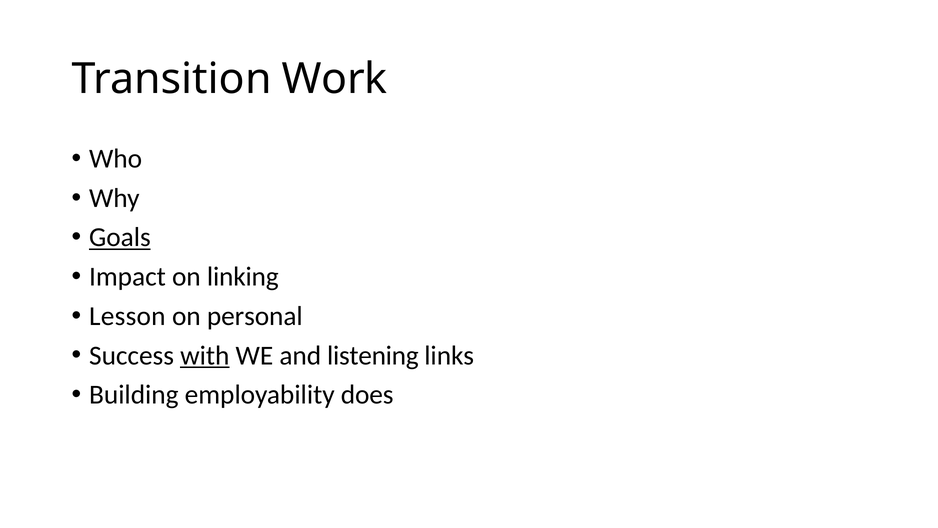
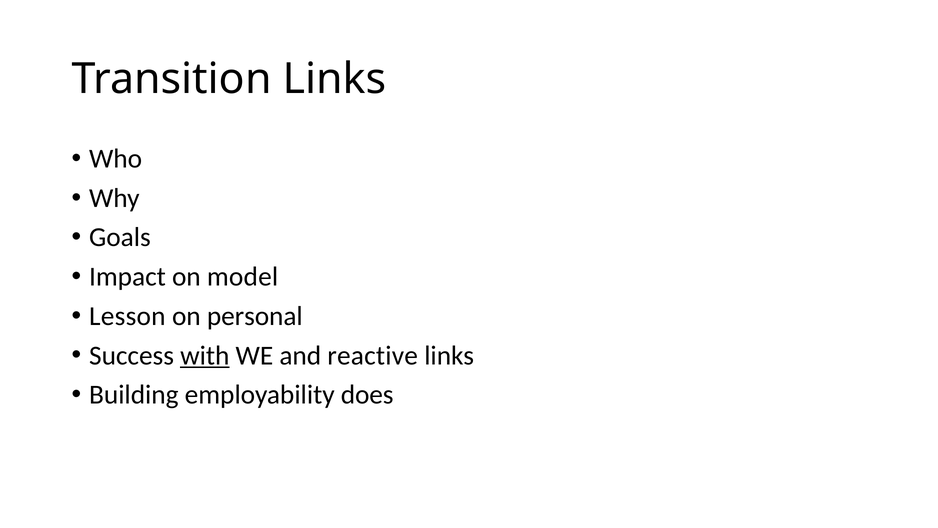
Transition Work: Work -> Links (334, 79)
Goals underline: present -> none (120, 237)
linking: linking -> model (243, 277)
listening: listening -> reactive (373, 355)
